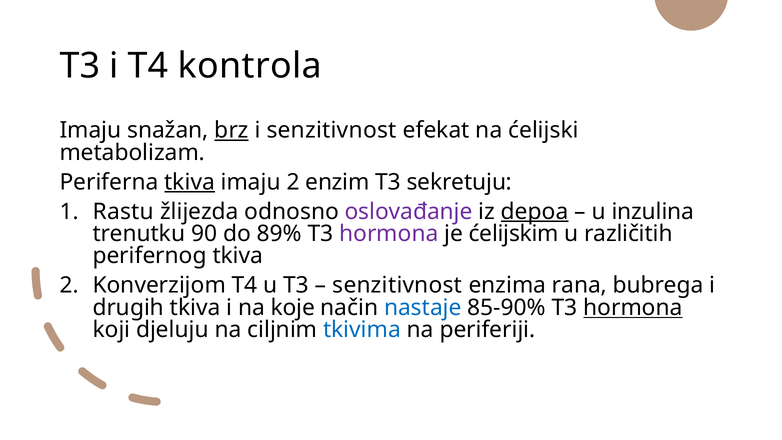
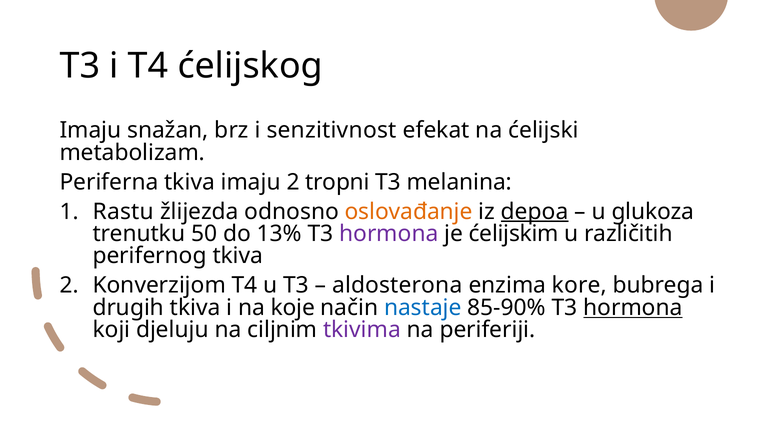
kontrola: kontrola -> ćelijskog (250, 66)
brz underline: present -> none (232, 130)
tkiva underline: present -> none (190, 182)
enzim: enzim -> tropni (337, 182)
sekretuju: sekretuju -> melanina (459, 182)
oslovađanje colour: purple -> orange (409, 211)
inzulina: inzulina -> glukoza (653, 211)
90: 90 -> 50 (204, 234)
89%: 89% -> 13% (279, 234)
senzitivnost: senzitivnost -> aldosterona (397, 285)
rana: rana -> kore (579, 285)
tkivima colour: blue -> purple (362, 330)
